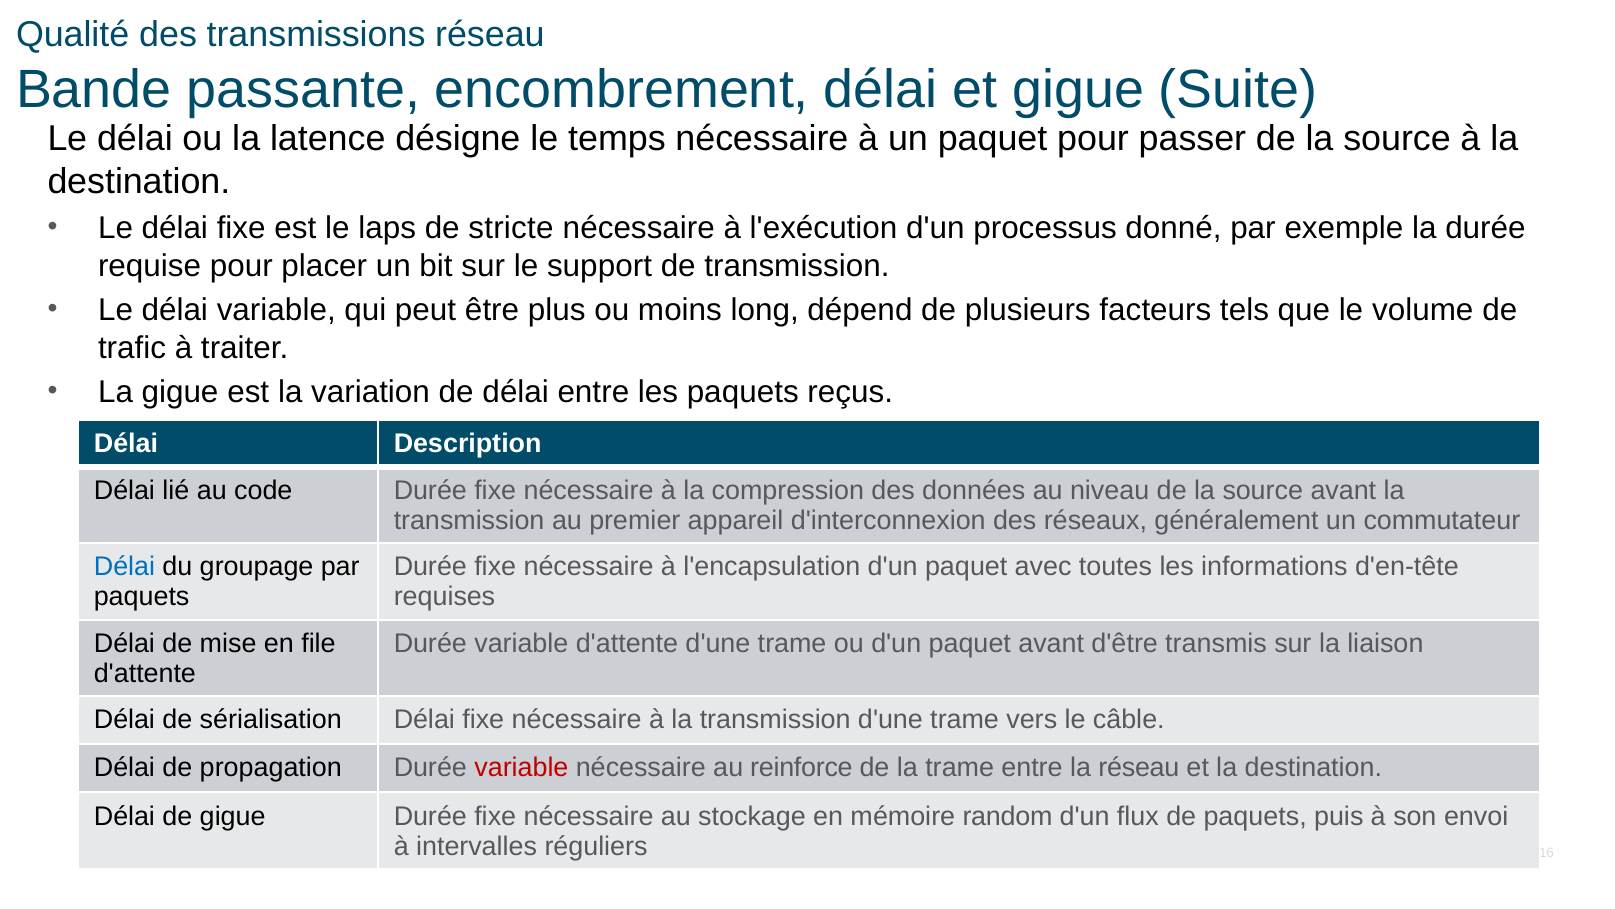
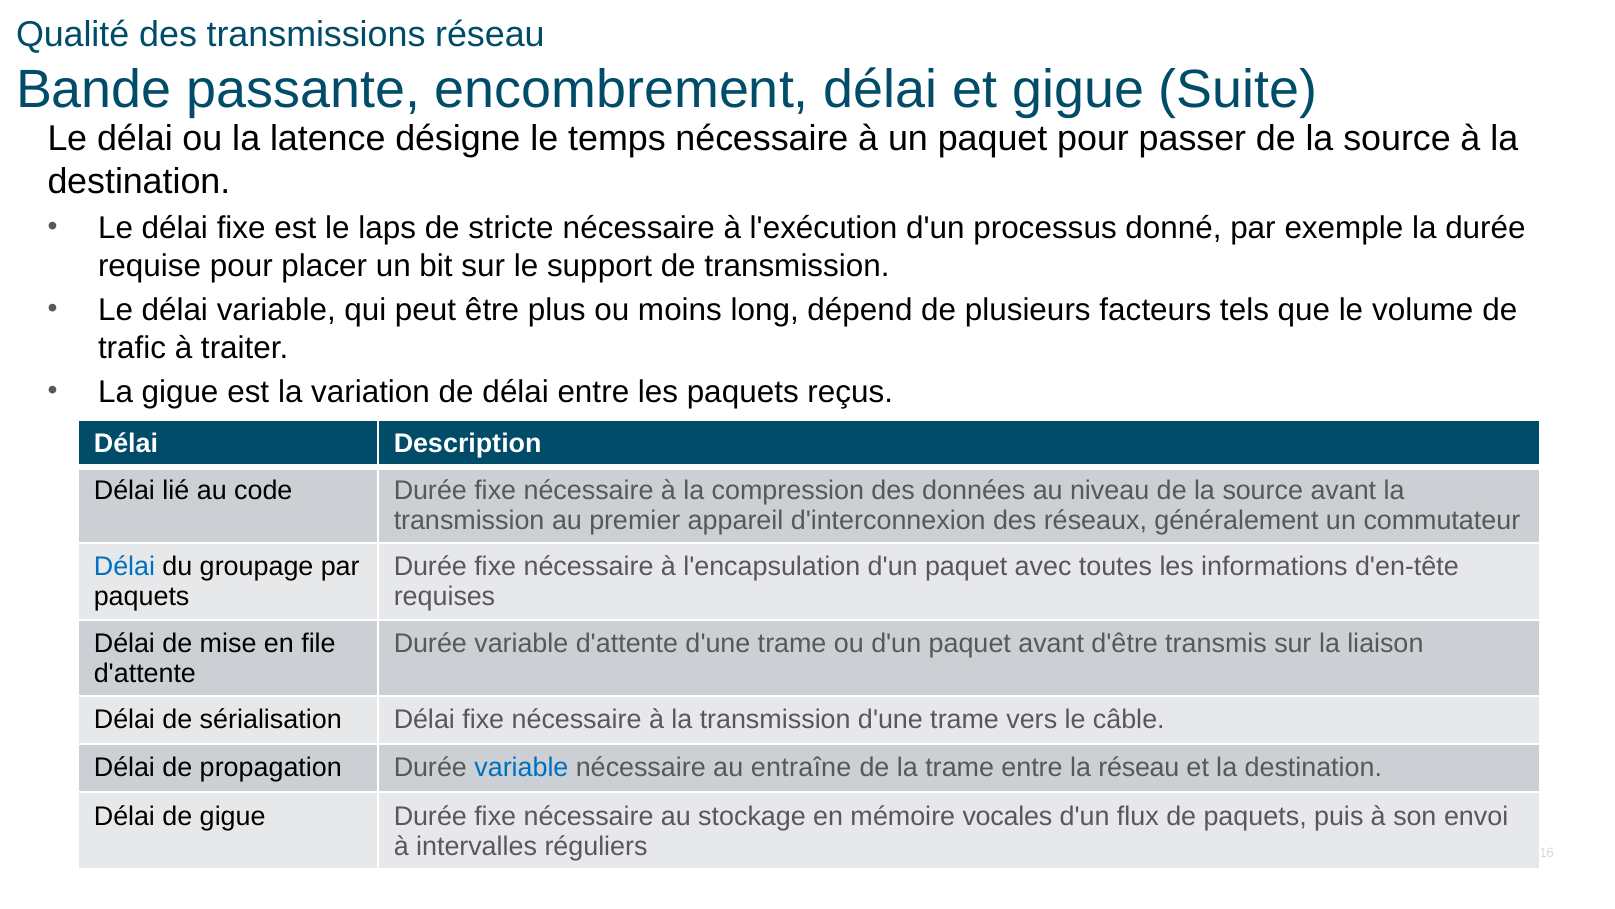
variable colour: red -> blue (521, 768)
reinforce: reinforce -> entraîne (801, 768)
random: random -> vocales (1007, 816)
